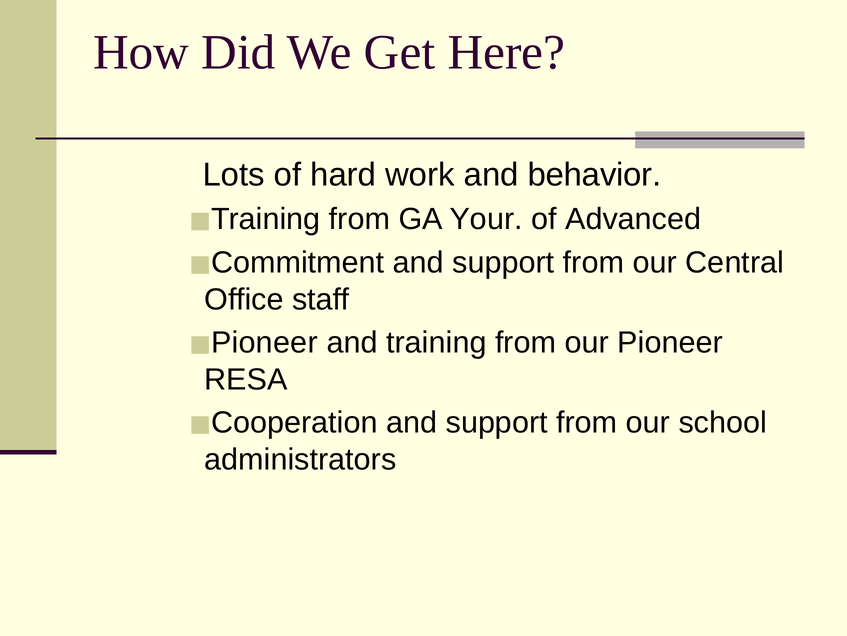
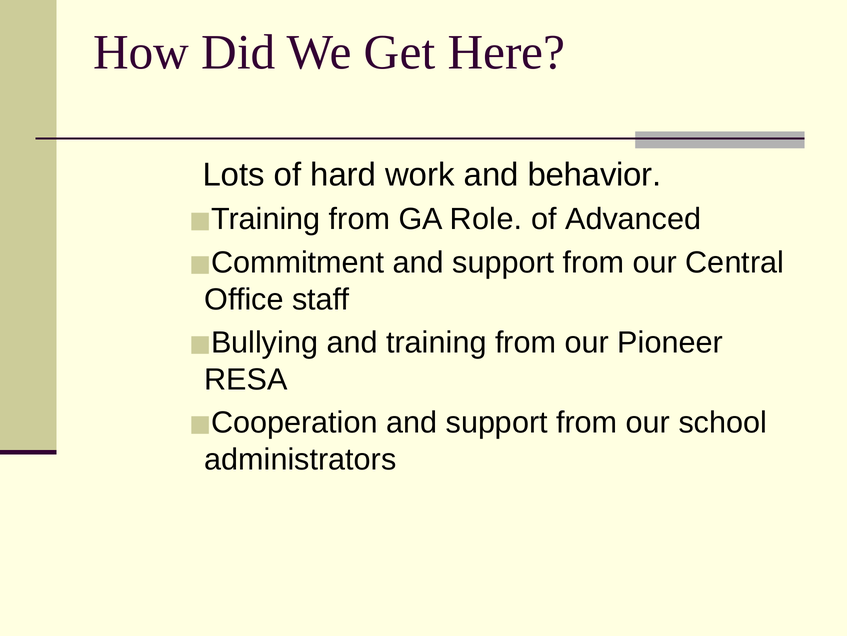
Your: Your -> Role (486, 219)
Pioneer: Pioneer -> Bullying (265, 342)
